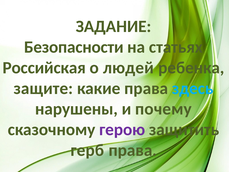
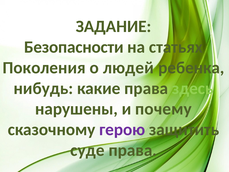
Российская: Российская -> Поколения (44, 68)
защите: защите -> нибудь (43, 88)
здесь colour: light blue -> light green (193, 88)
герб: герб -> суде (87, 150)
